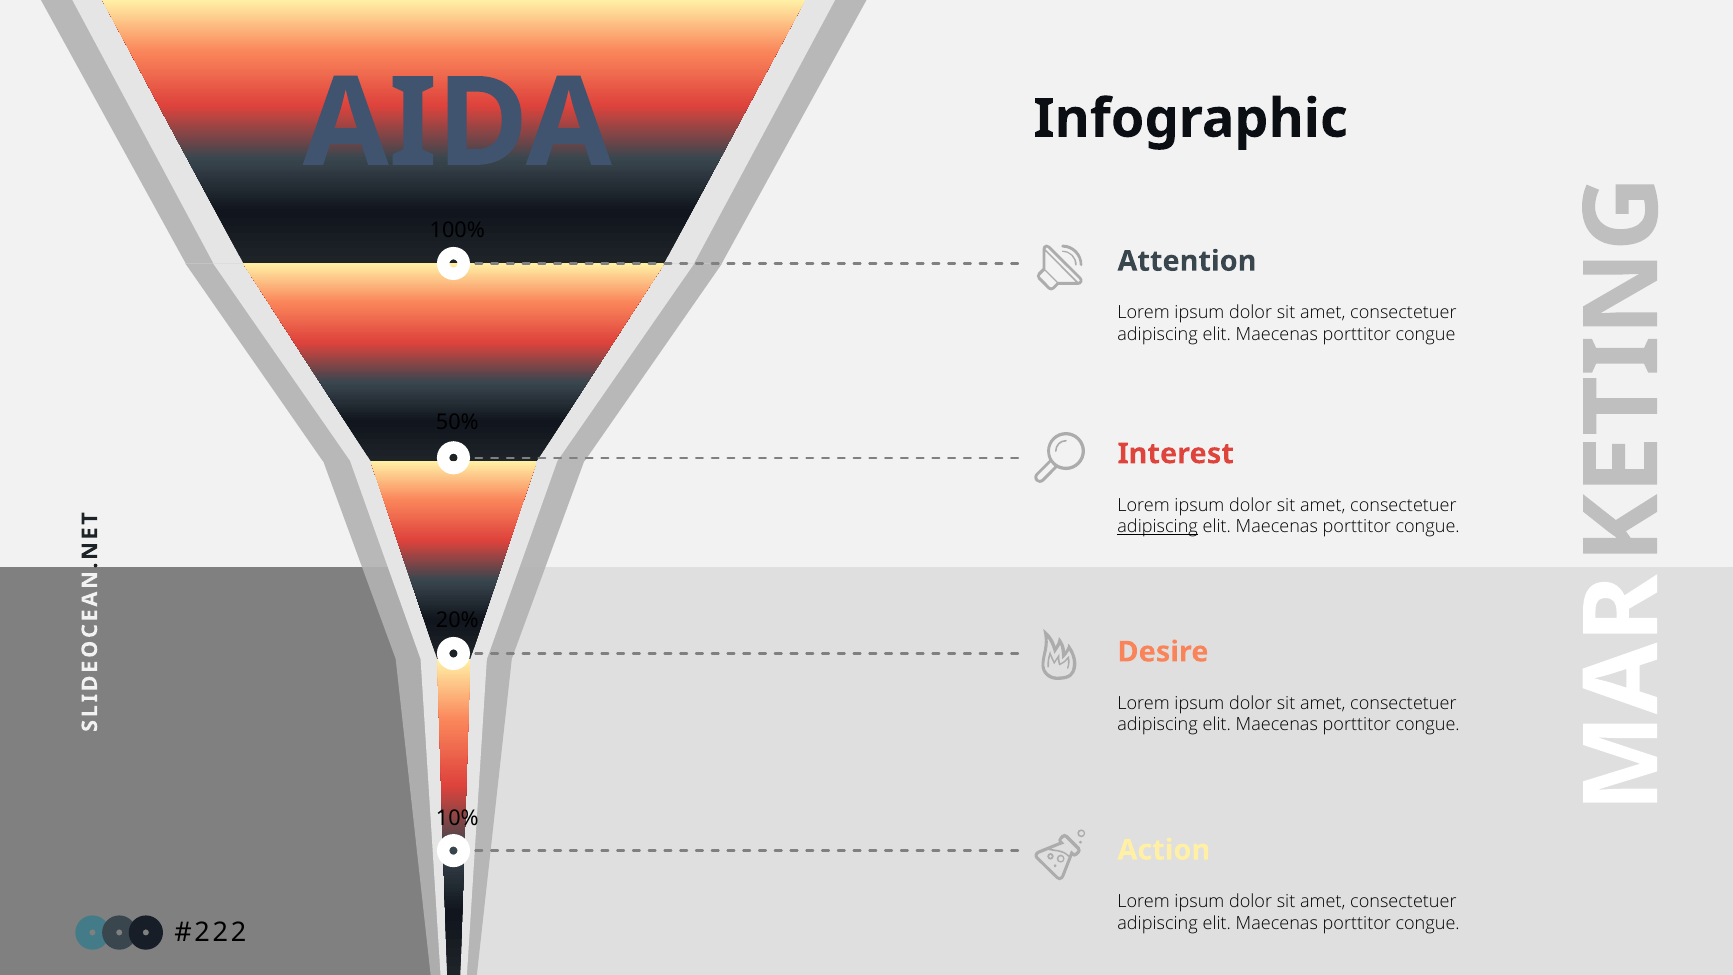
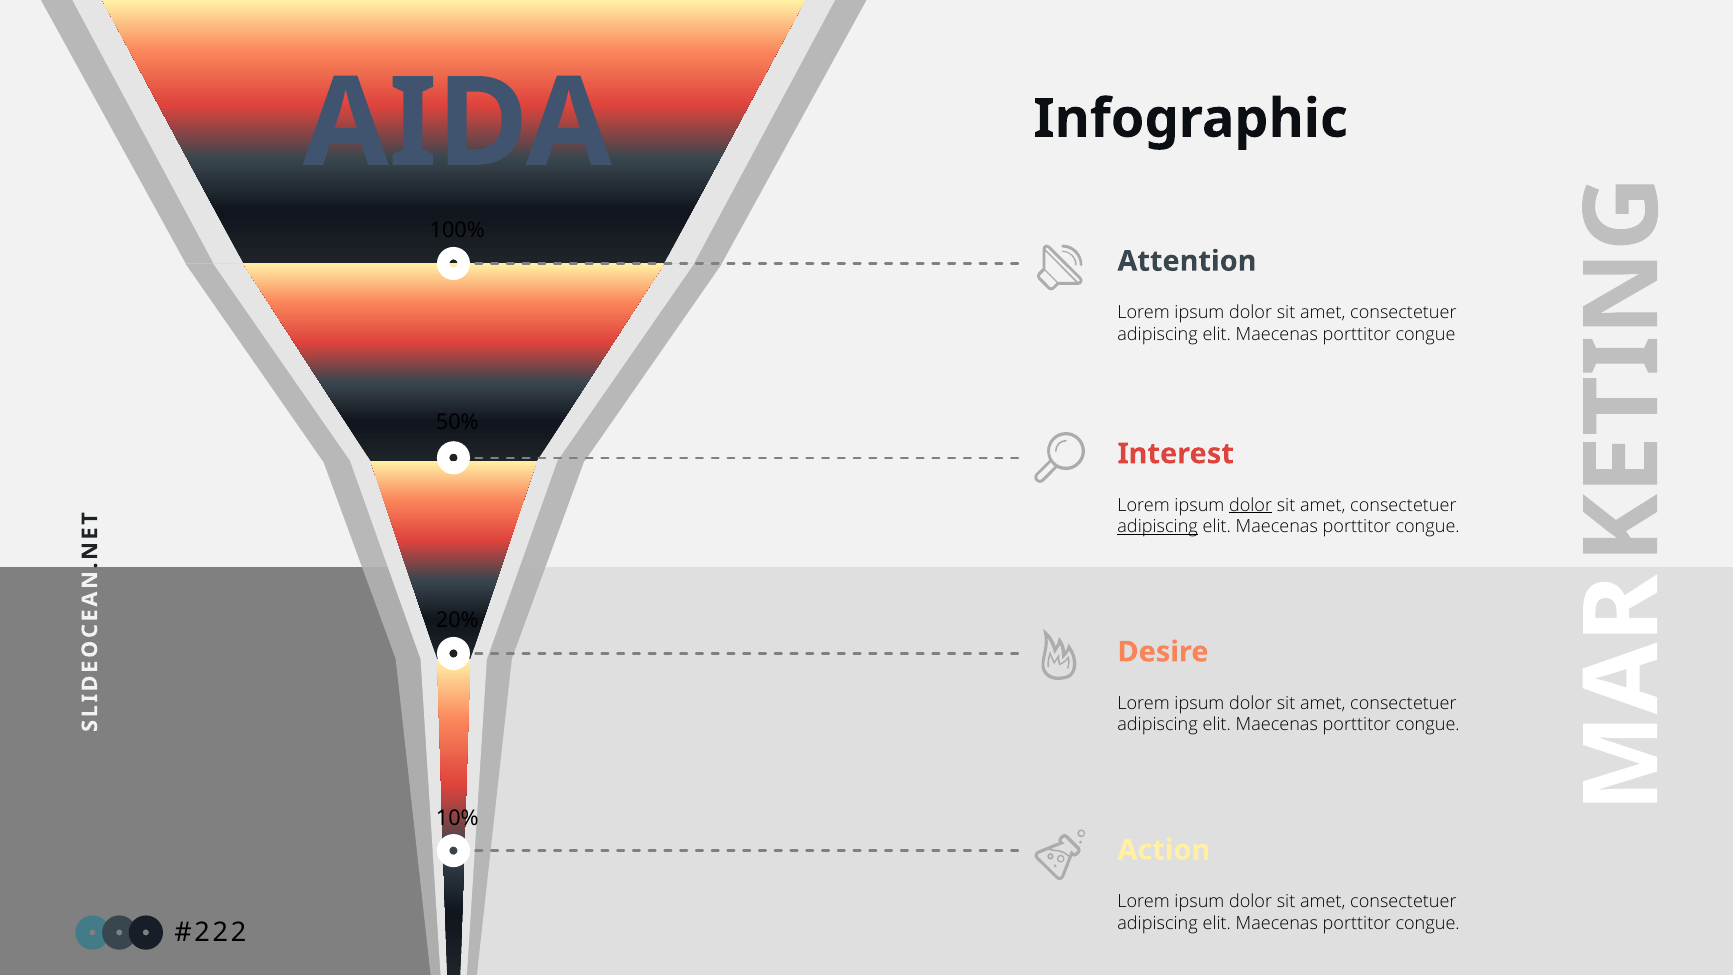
dolor underline: none -> present (1251, 505)
